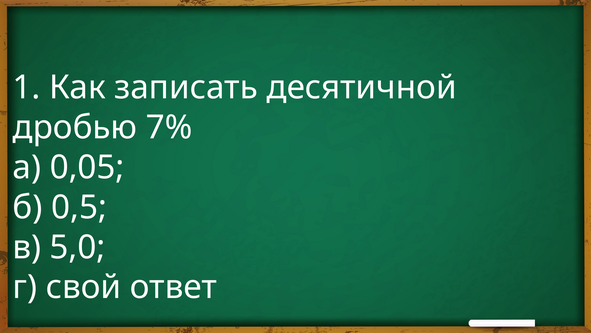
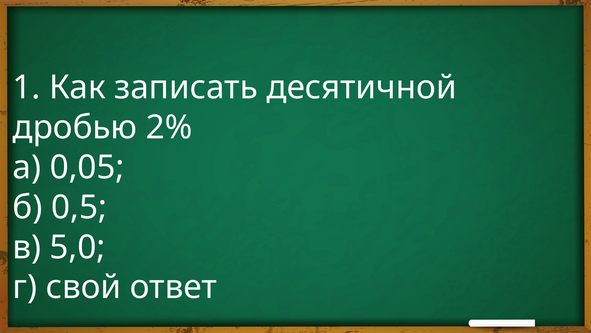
7%: 7% -> 2% (169, 127)
